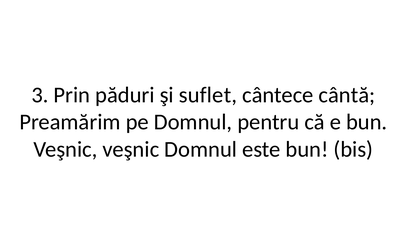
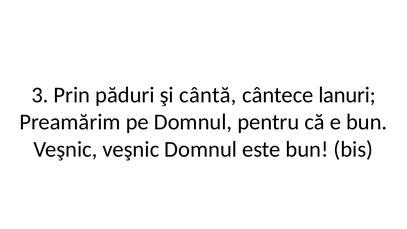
suflet: suflet -> cântă (208, 95)
cântă: cântă -> lanuri (347, 95)
